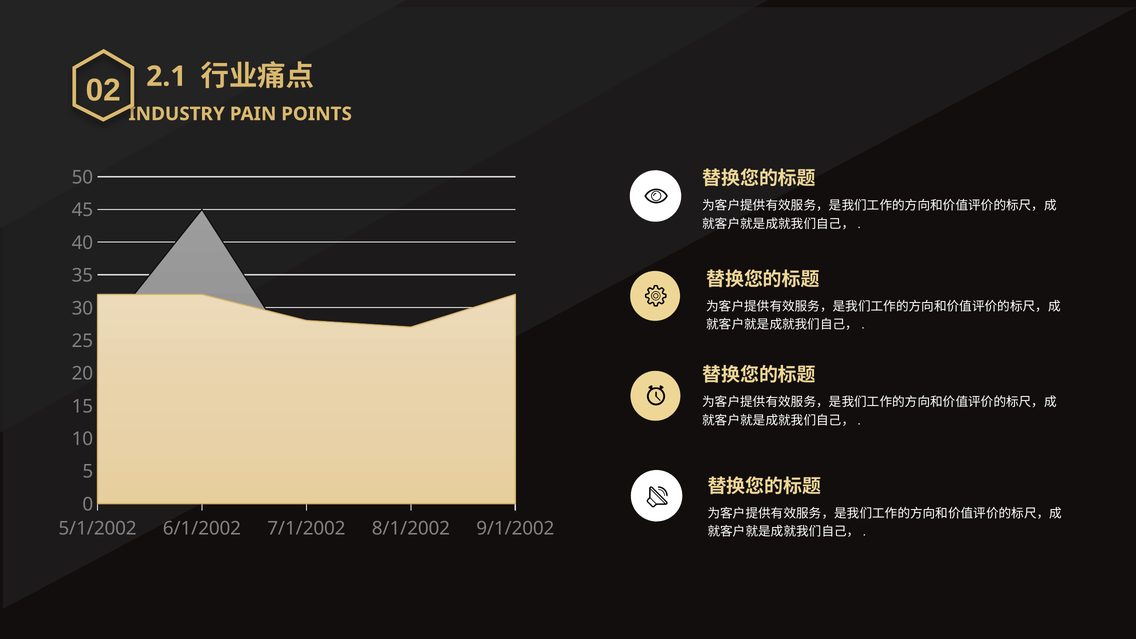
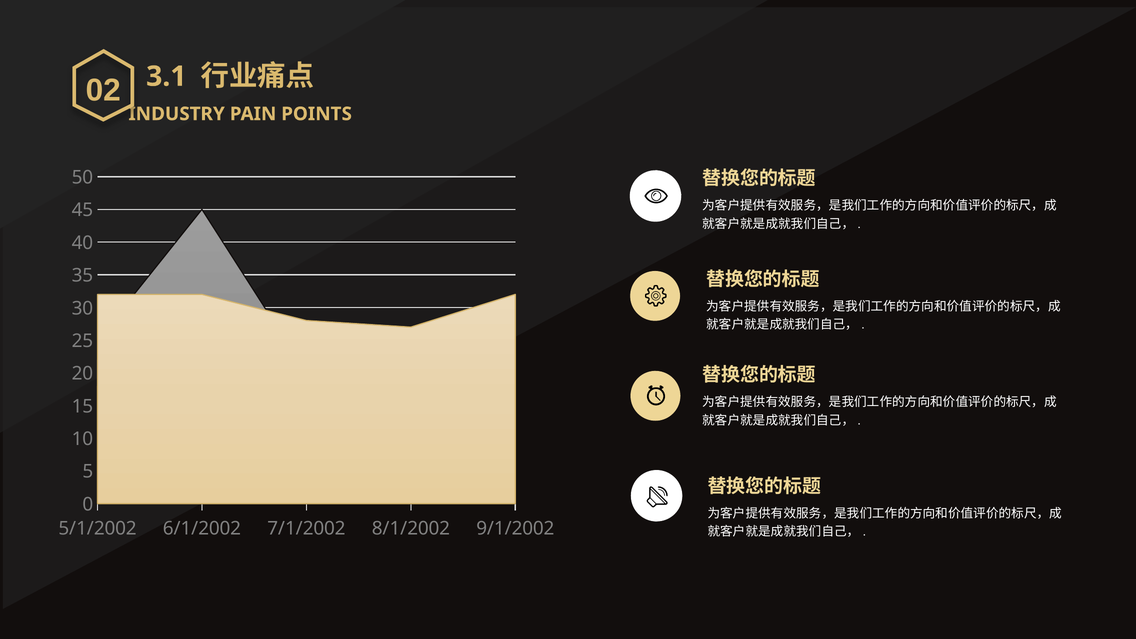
2.1: 2.1 -> 3.1 (166, 76)
